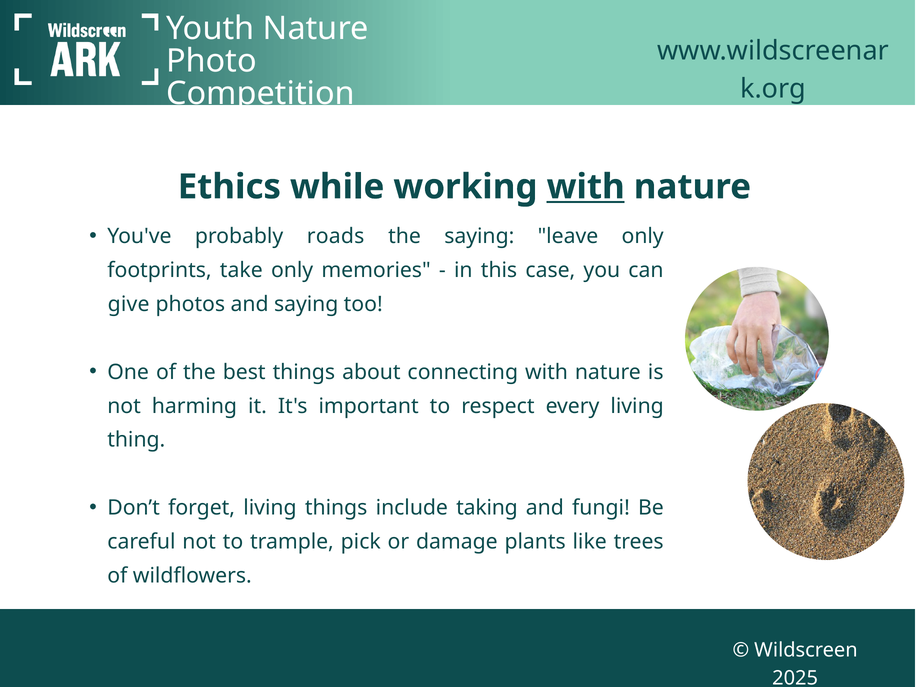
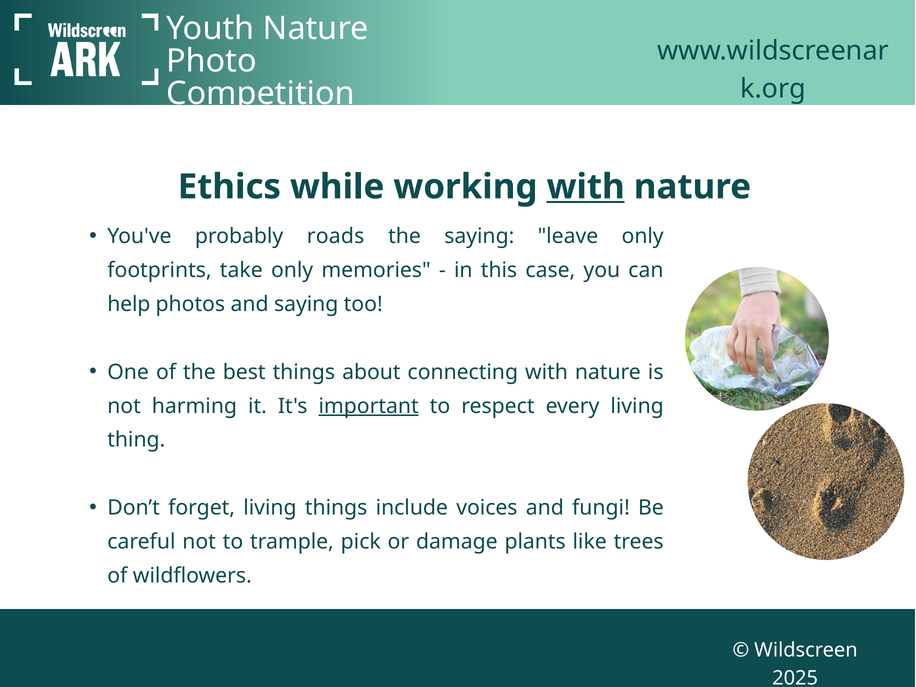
give: give -> help (129, 304)
important underline: none -> present (369, 406)
taking: taking -> voices (487, 508)
